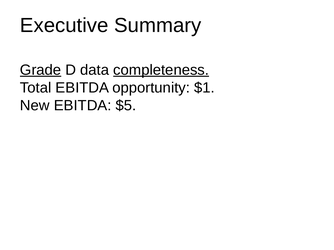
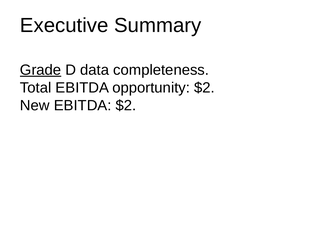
completeness underline: present -> none (161, 70)
opportunity $1: $1 -> $2 (204, 88)
EBITDA $5: $5 -> $2 (126, 106)
